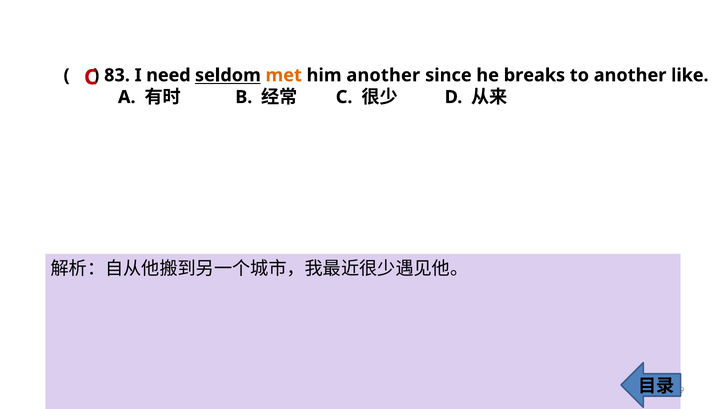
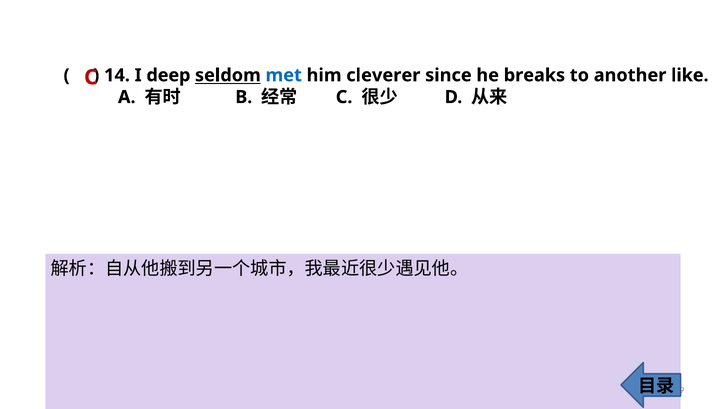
83: 83 -> 14 (117, 75)
need: need -> deep (168, 75)
met colour: orange -> blue (284, 75)
him another: another -> cleverer (383, 75)
